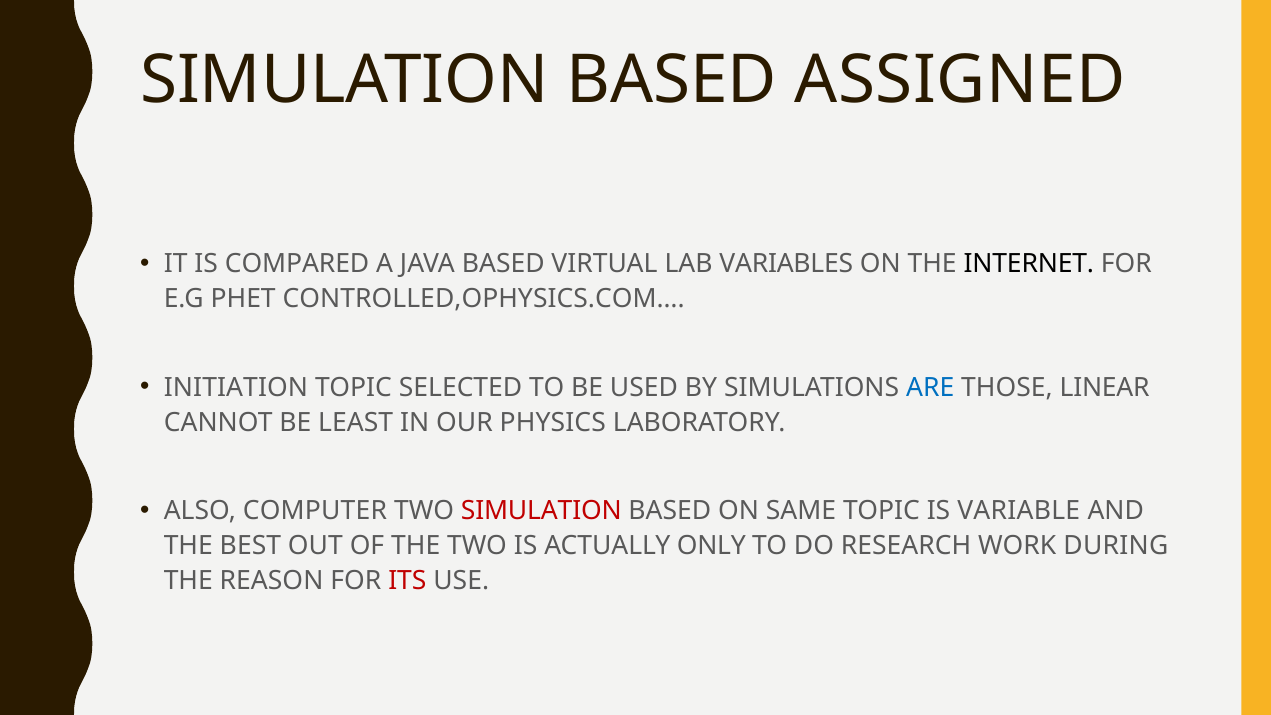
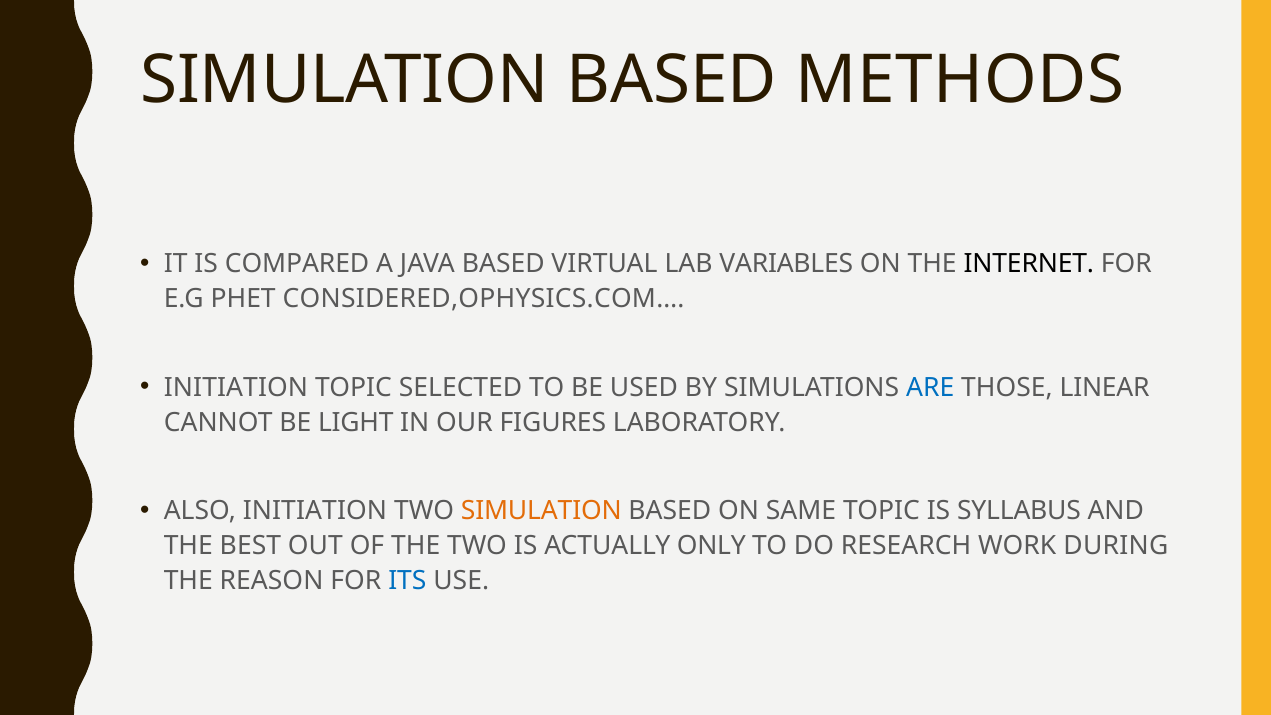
ASSIGNED: ASSIGNED -> METHODS (960, 81)
CONTROLLED,OPHYSICS.COM…: CONTROLLED,OPHYSICS.COM… -> CONSIDERED,OPHYSICS.COM… (484, 299)
LEAST: LEAST -> LIGHT (356, 422)
PHYSICS: PHYSICS -> FIGURES (553, 422)
ALSO COMPUTER: COMPUTER -> INITIATION (315, 511)
SIMULATION colour: red -> orange (541, 511)
VARIABLE: VARIABLE -> SYLLABUS (1019, 511)
ITS colour: red -> blue (407, 581)
